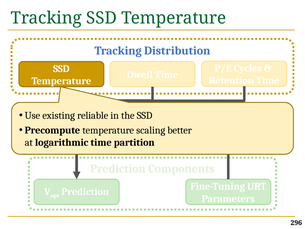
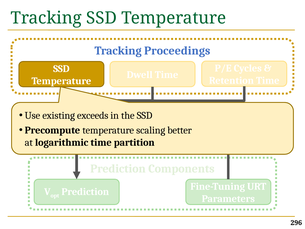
Distribution: Distribution -> Proceedings (177, 51)
reliable: reliable -> exceeds (93, 115)
